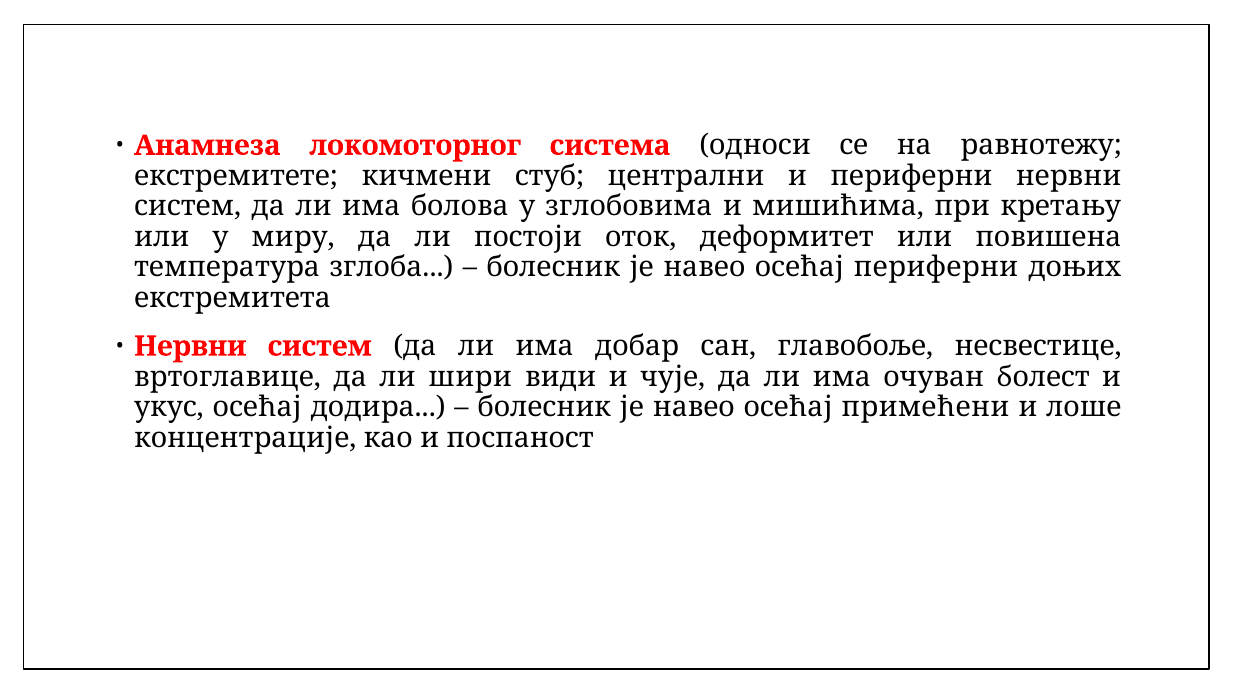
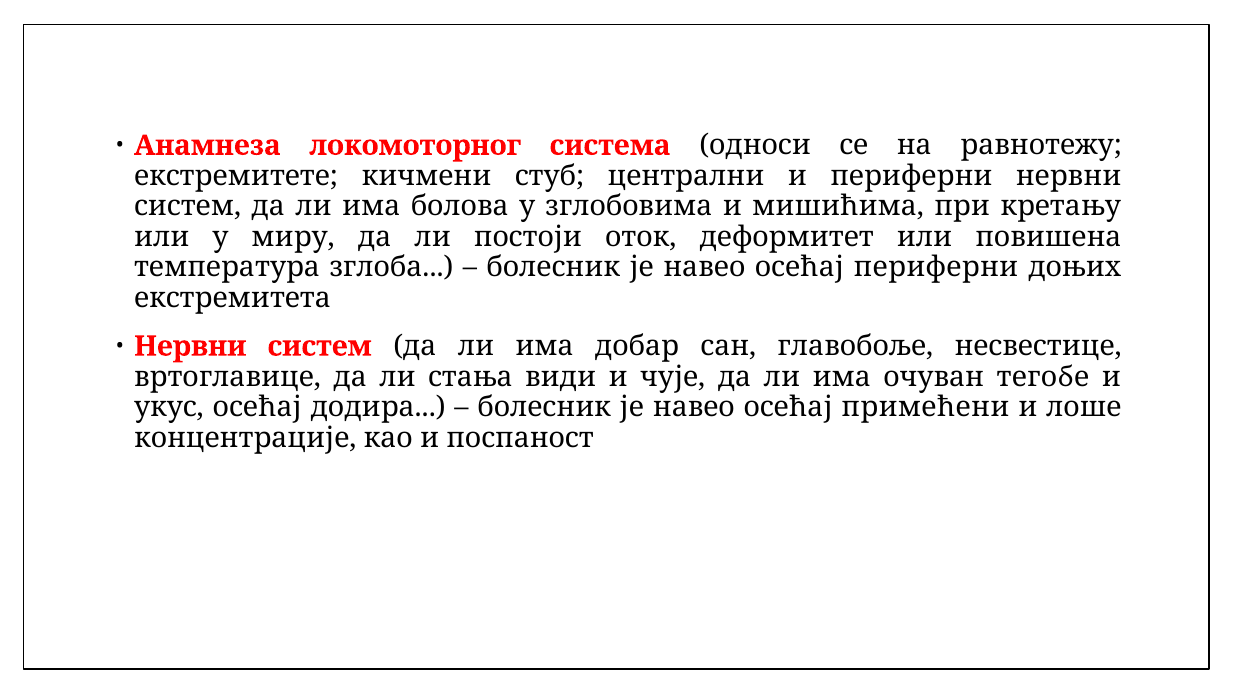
шири: шири -> стања (470, 377)
болест: болест -> тегобе (1043, 377)
